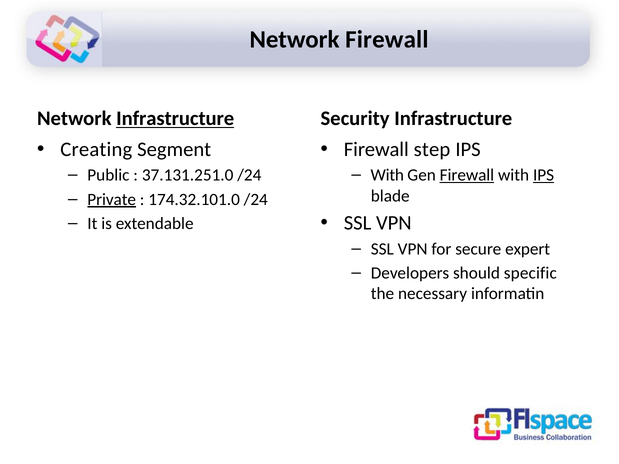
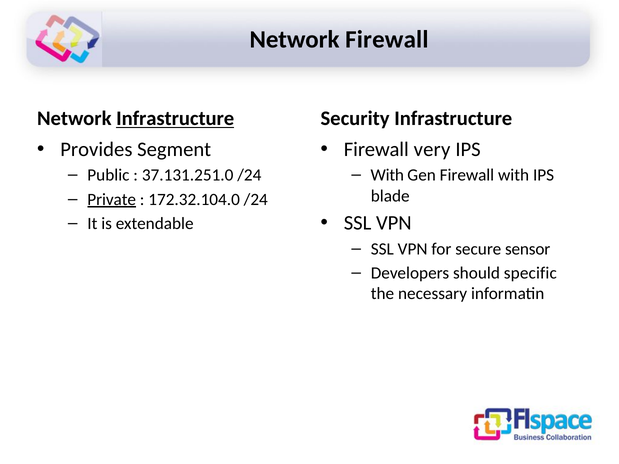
Creating: Creating -> Provides (96, 149)
step: step -> very (432, 149)
Firewall underline: present -> none (467, 175)
IPS underline: present -> none (544, 175)
174.32.101.0: 174.32.101.0 -> 172.32.104.0 (194, 199)
expert: expert -> sensor (528, 249)
